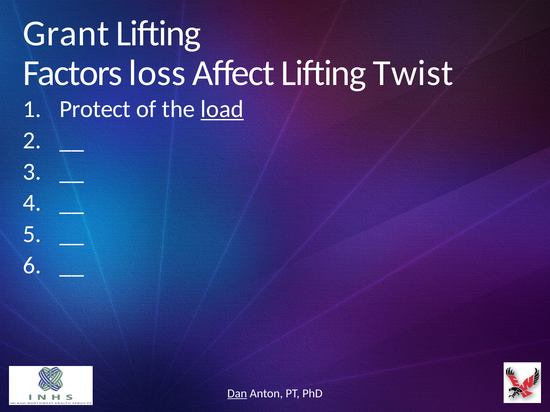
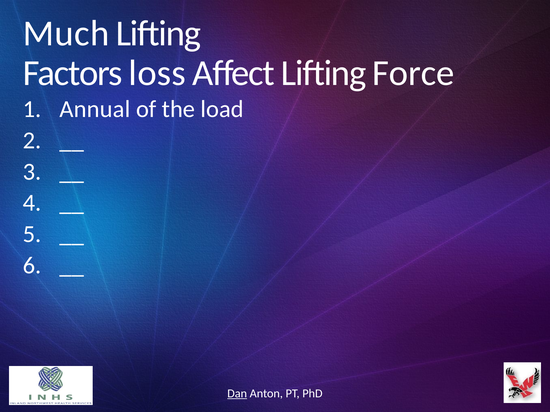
Grant: Grant -> Much (66, 33)
Twist: Twist -> Force (413, 73)
Protect: Protect -> Annual (95, 109)
load underline: present -> none (222, 109)
